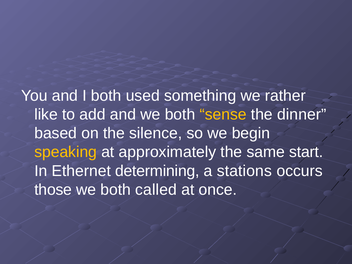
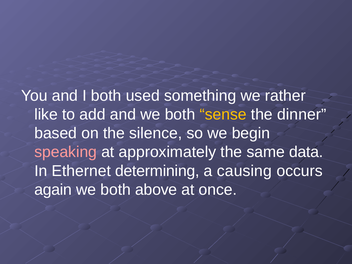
speaking colour: yellow -> pink (66, 152)
start: start -> data (306, 152)
stations: stations -> causing (244, 171)
those: those -> again (53, 190)
called: called -> above (156, 190)
